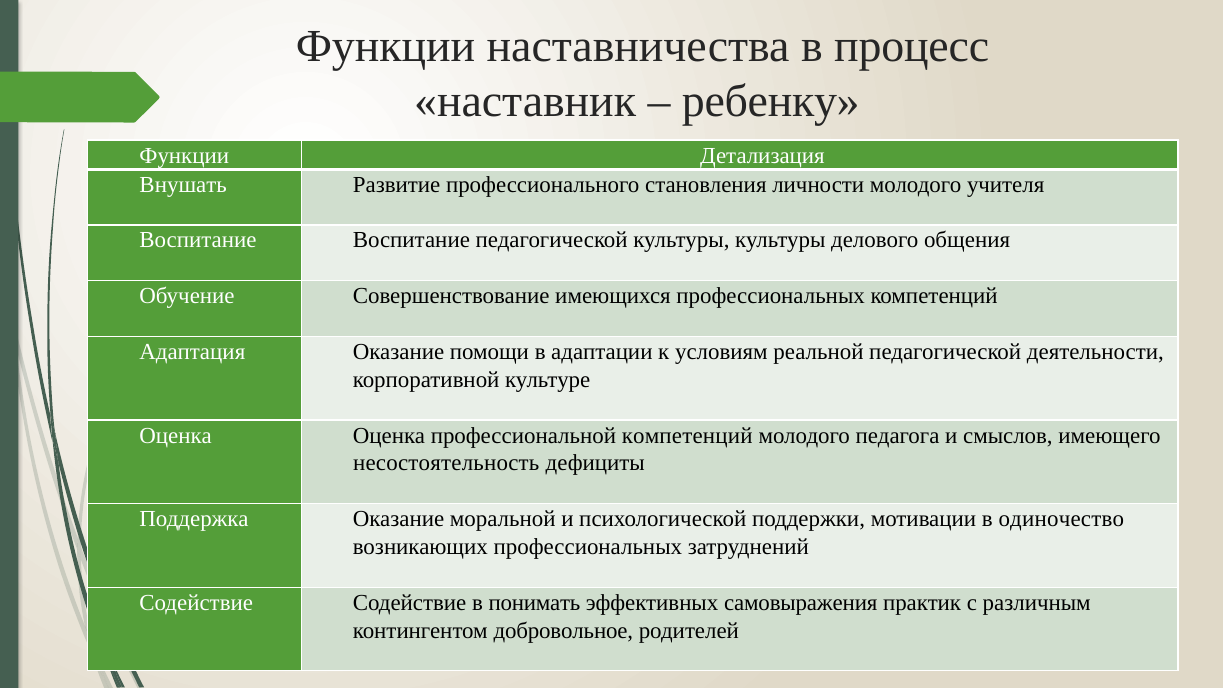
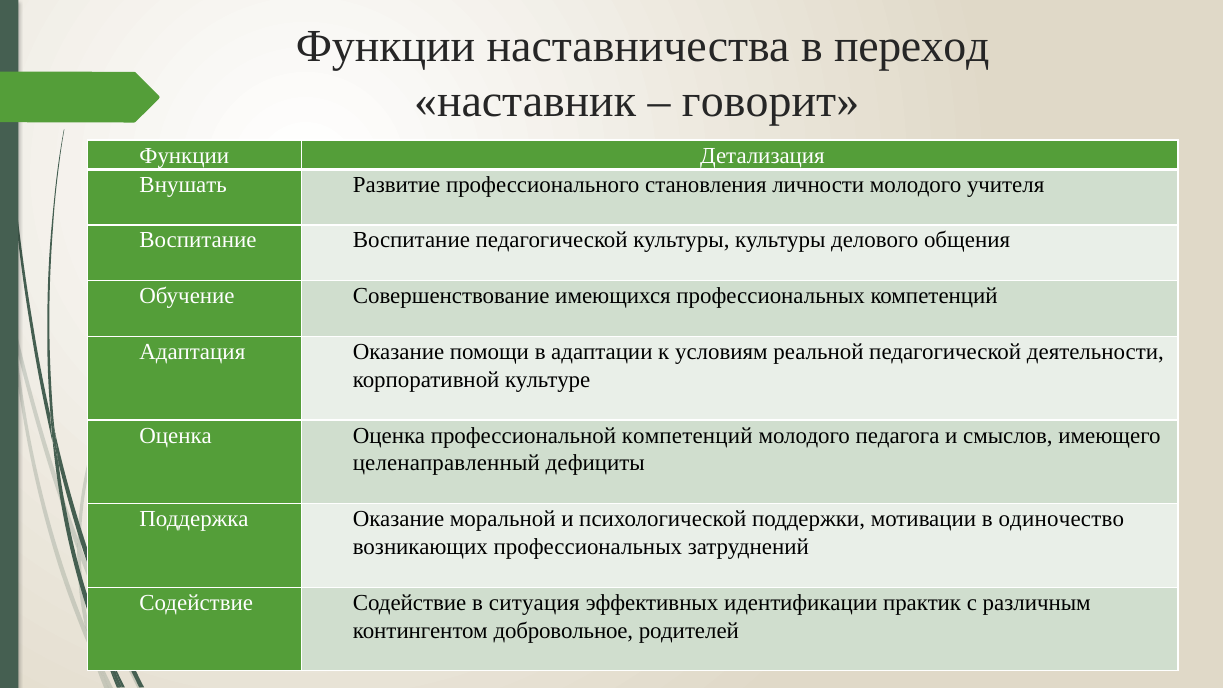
процесс: процесс -> переход (912, 47)
ребенку: ребенку -> говорит (771, 102)
несостоятельность: несостоятельность -> целенаправленный (446, 463)
понимать: понимать -> ситуация (534, 603)
самовыражения: самовыражения -> идентификации (801, 603)
